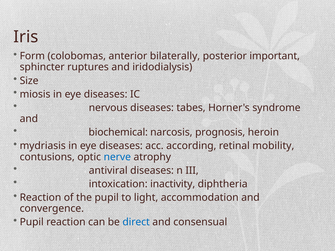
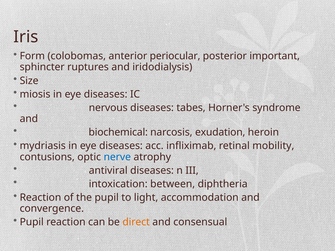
bilaterally: bilaterally -> periocular (175, 56)
prognosis: prognosis -> exudation (220, 132)
according: according -> infliximab (191, 146)
inactivity: inactivity -> between (173, 184)
direct colour: blue -> orange (136, 222)
